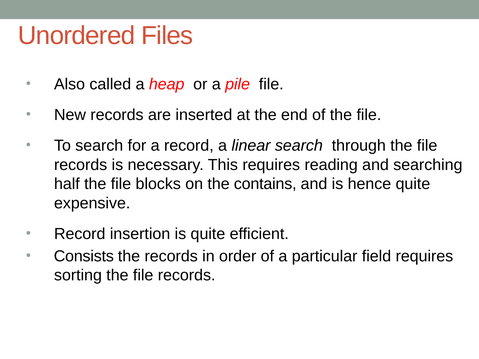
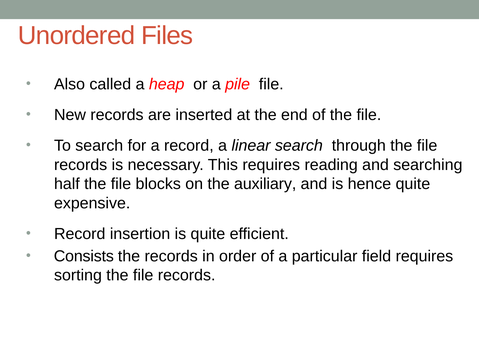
contains: contains -> auxiliary (265, 184)
